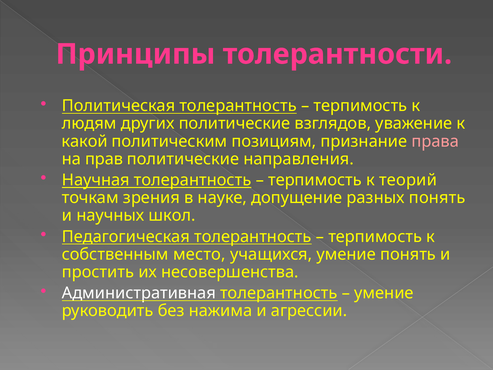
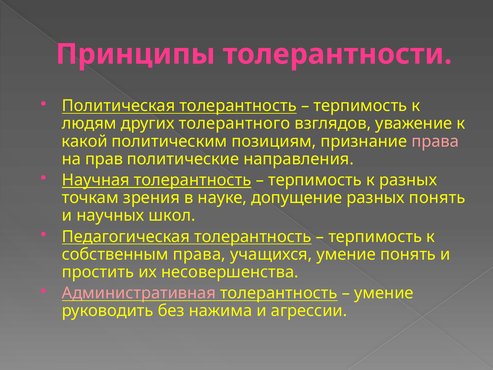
других политические: политические -> толерантного (234, 123)
к теорий: теорий -> разных (408, 180)
собственным место: место -> права (199, 254)
Административная colour: white -> pink (139, 293)
